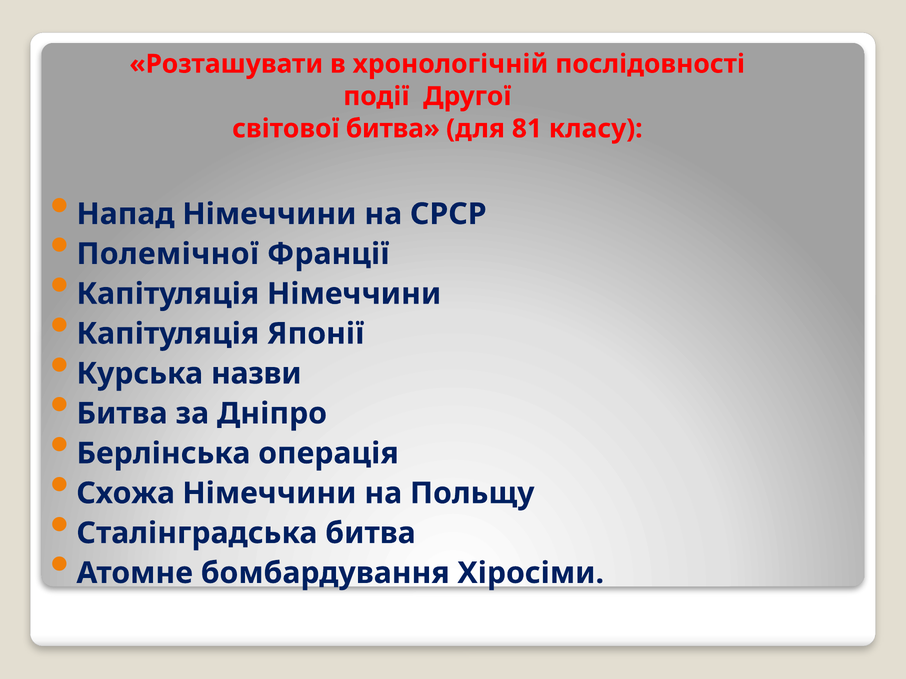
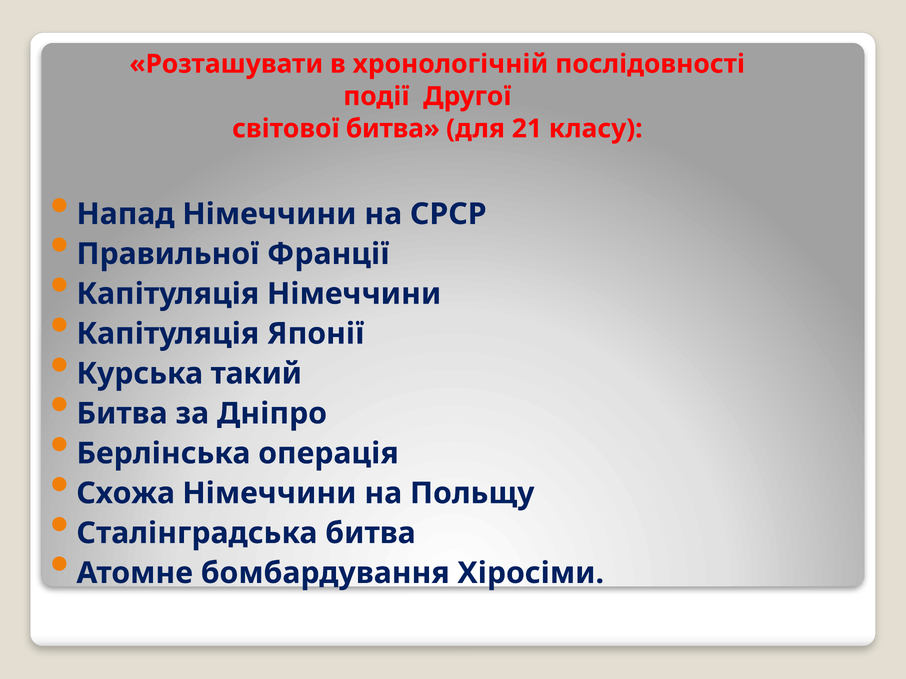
81: 81 -> 21 (527, 129)
Полемічної: Полемічної -> Правильної (168, 254)
назви: назви -> такий (256, 374)
